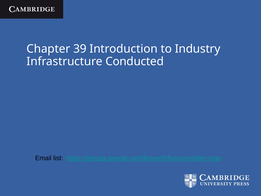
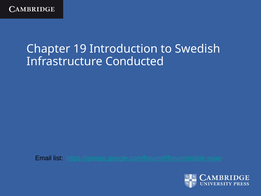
39: 39 -> 19 (80, 49)
Industry: Industry -> Swedish (198, 49)
